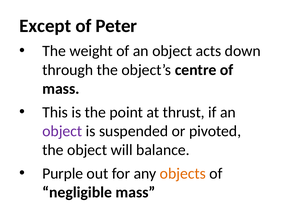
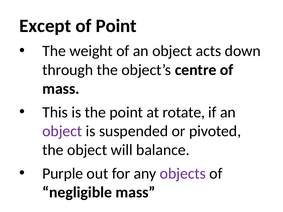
of Peter: Peter -> Point (116, 26)
thrust: thrust -> rotate (184, 112)
objects colour: orange -> purple (183, 174)
